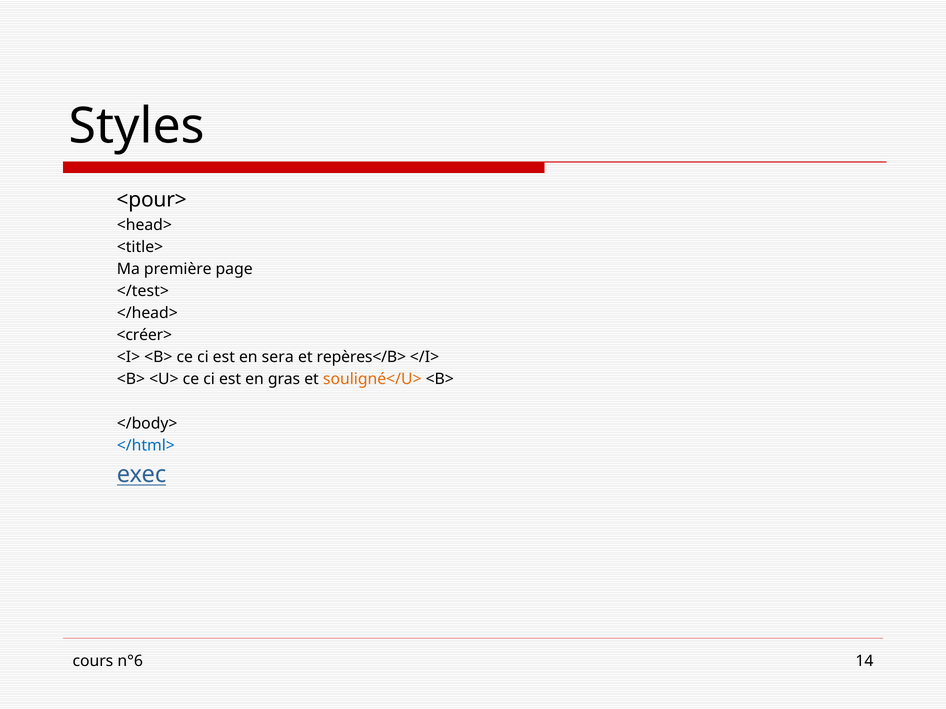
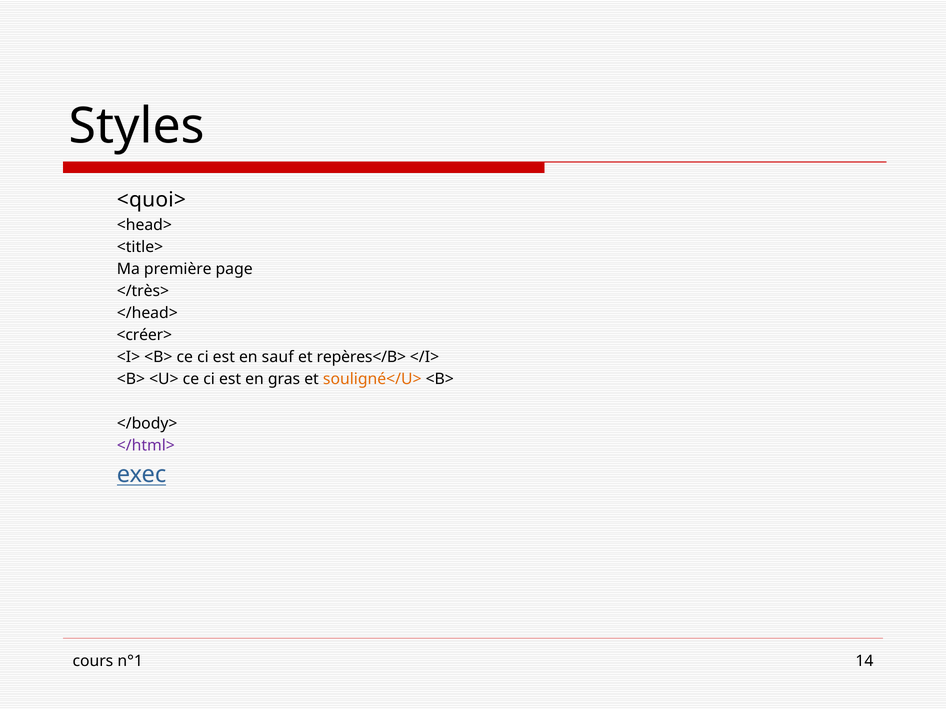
<pour>: <pour> -> <quoi> (151, 200)
</test>: </test> -> </très> (143, 291)
sera: sera -> sauf (278, 357)
</html> colour: blue -> purple (146, 446)
n°6: n°6 -> n°1 (130, 661)
